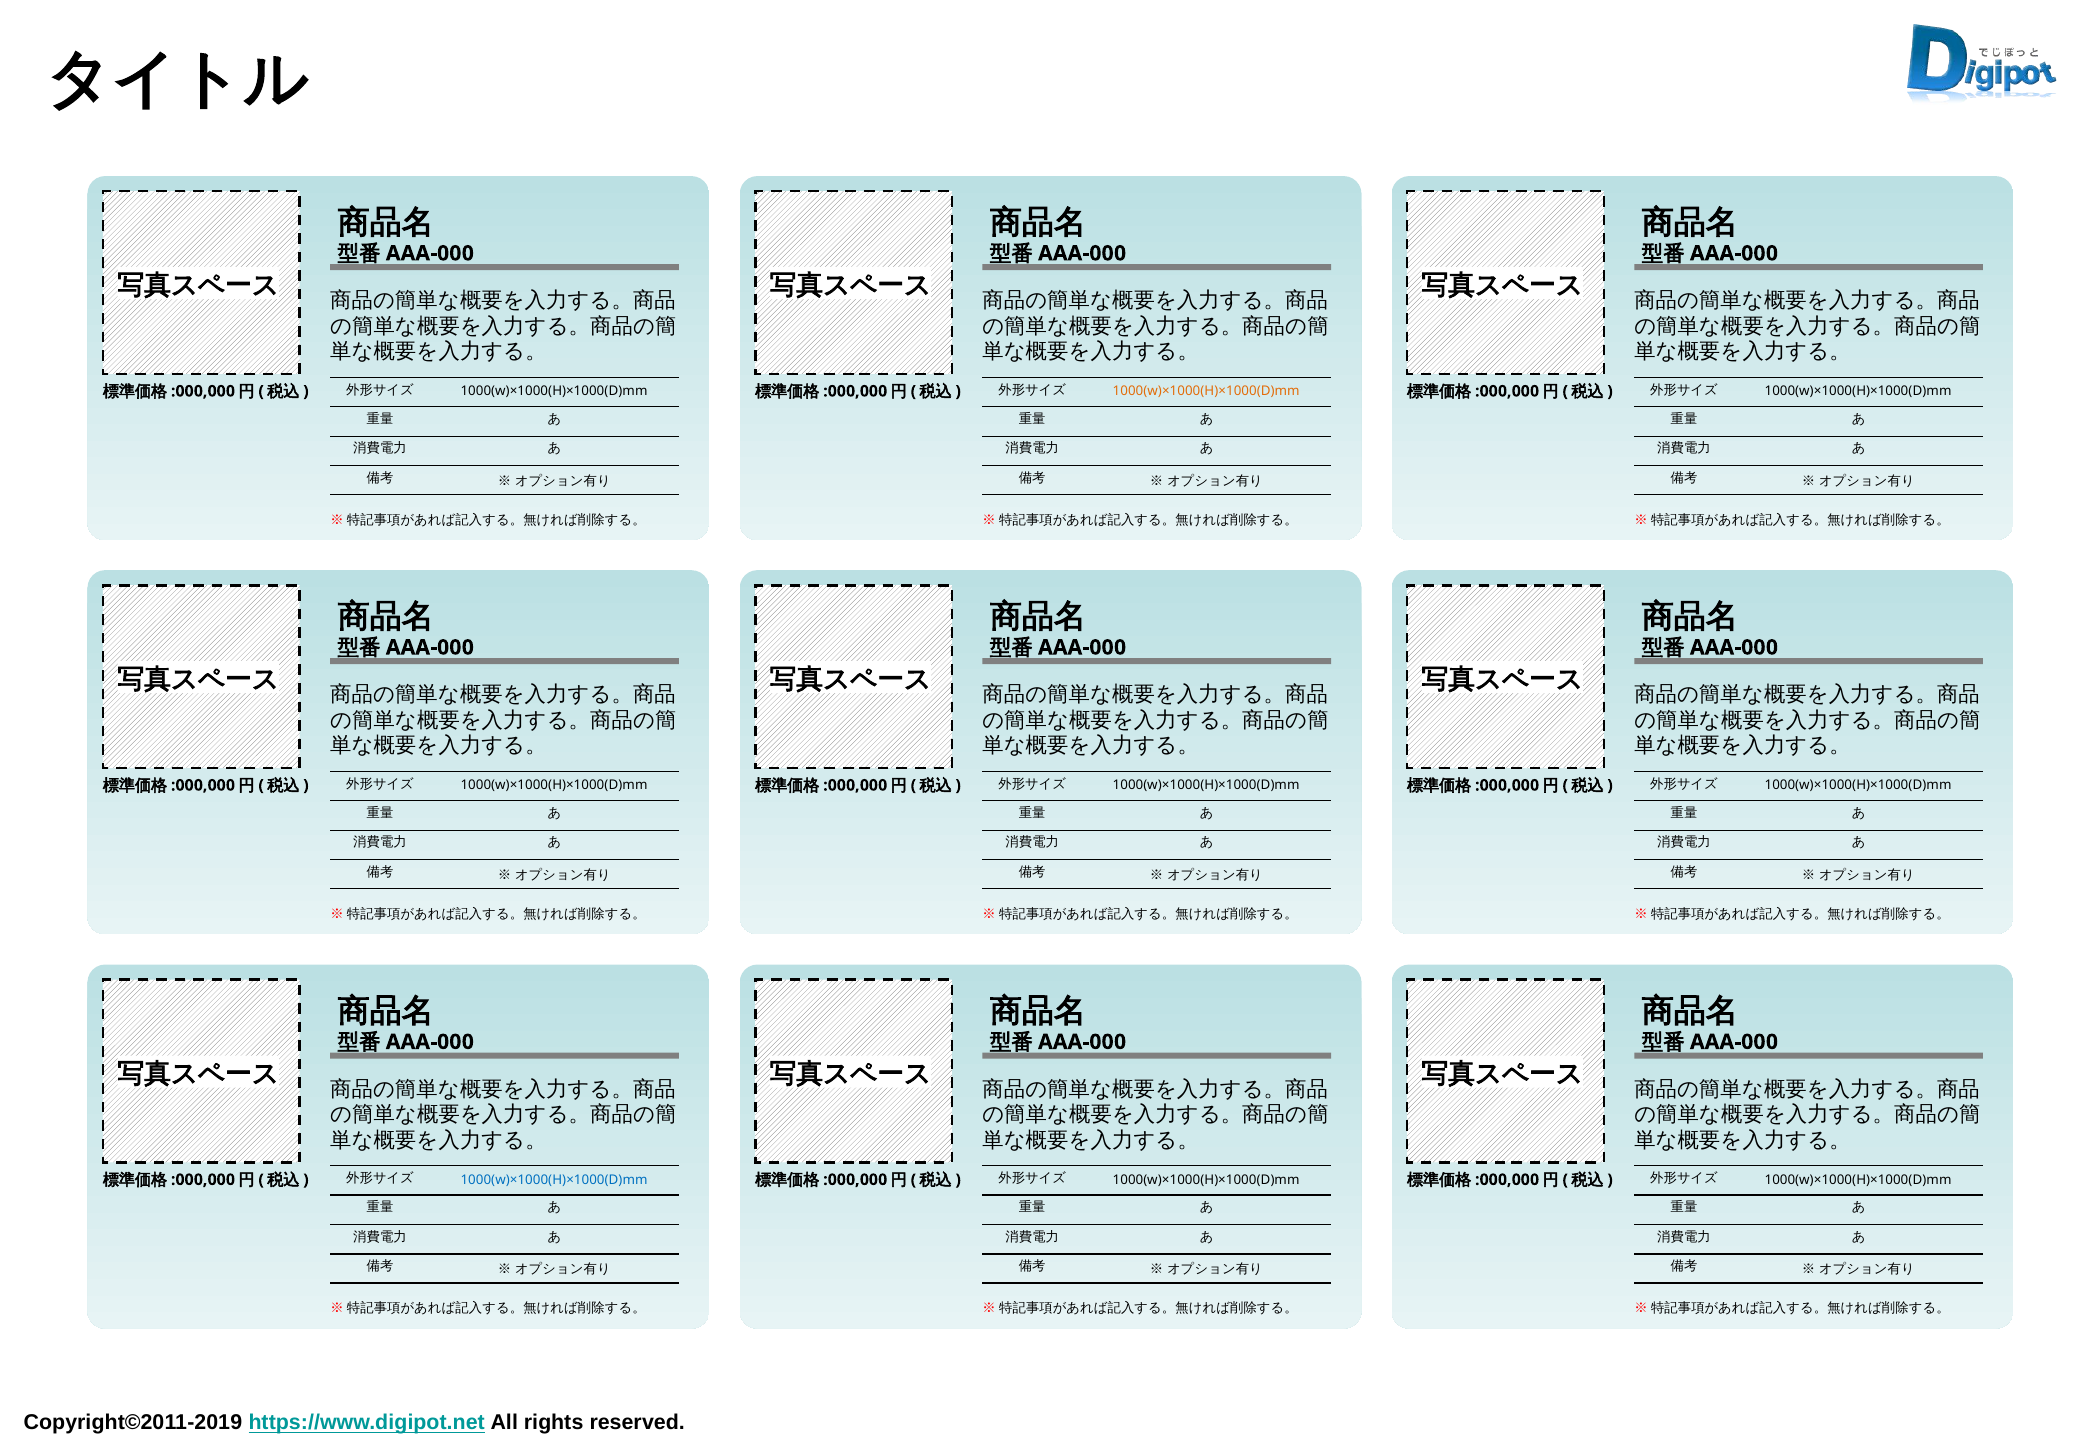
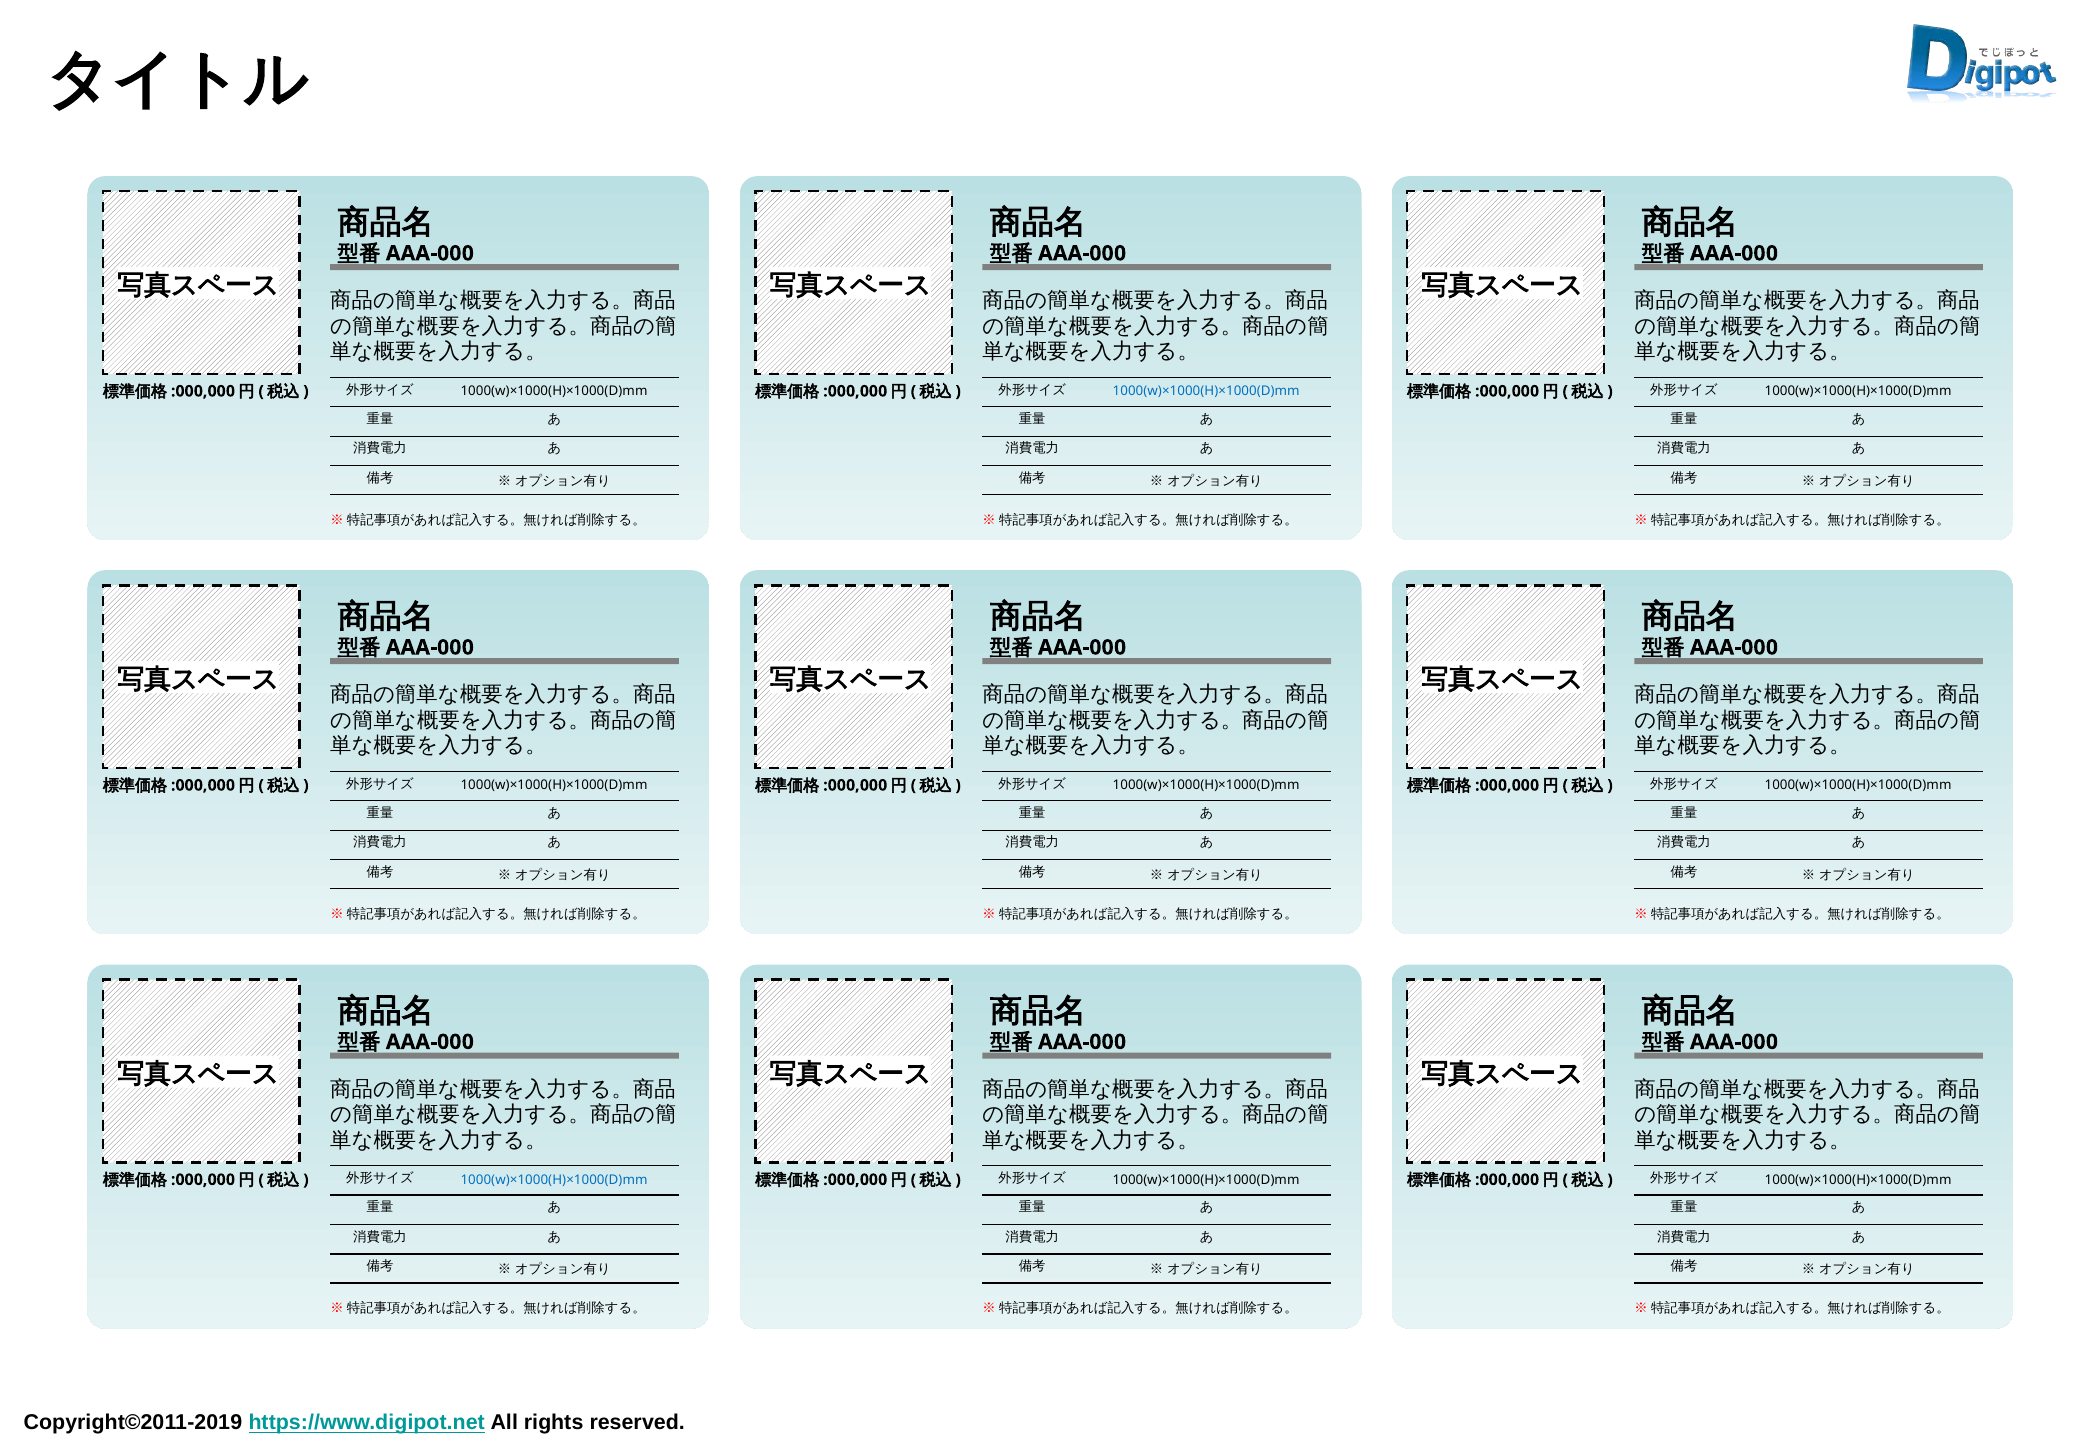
1000(w)×1000(H)×1000(D)mm colour: orange -> blue (1206, 391)
